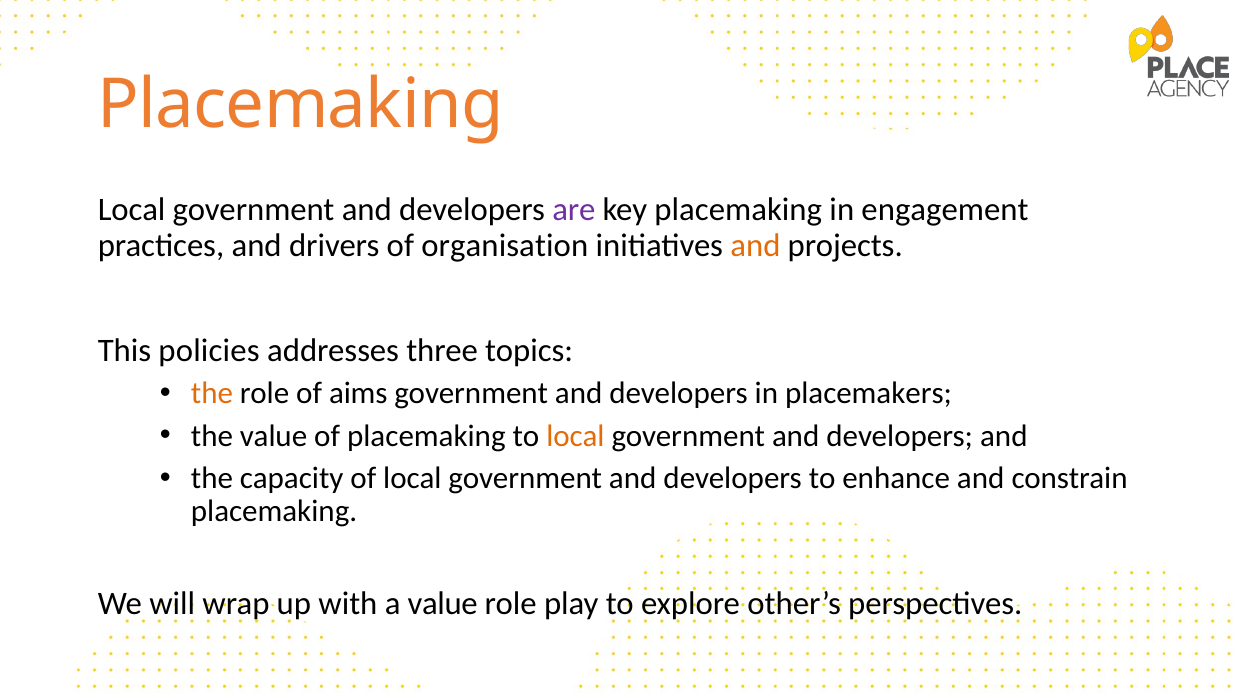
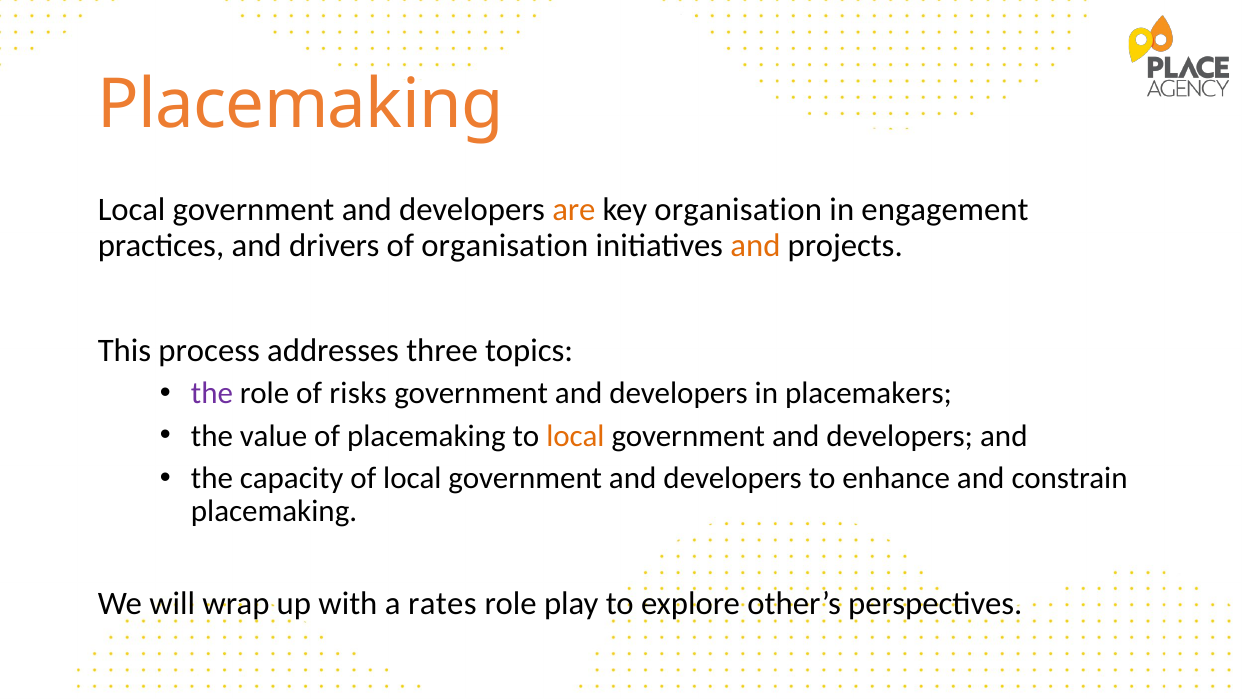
are colour: purple -> orange (574, 210)
key placemaking: placemaking -> organisation (738, 210)
policies: policies -> process (209, 350)
the colour: orange -> purple (212, 393)
aims: aims -> risks (358, 393)
a value: value -> rates (442, 603)
